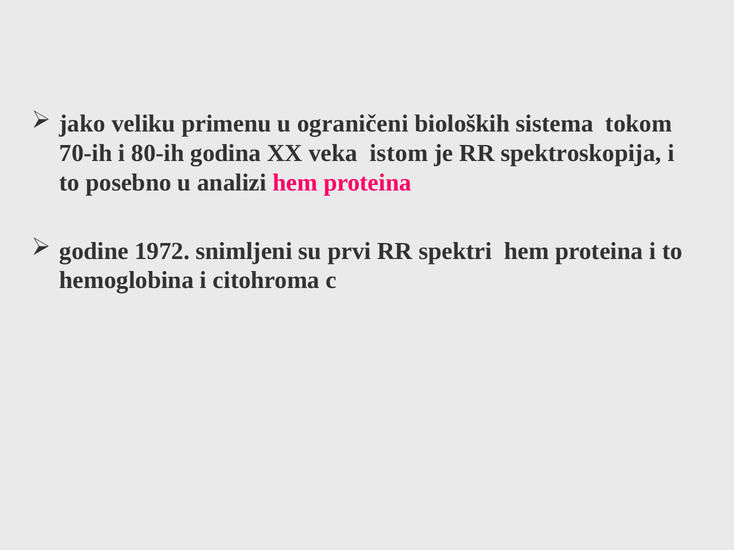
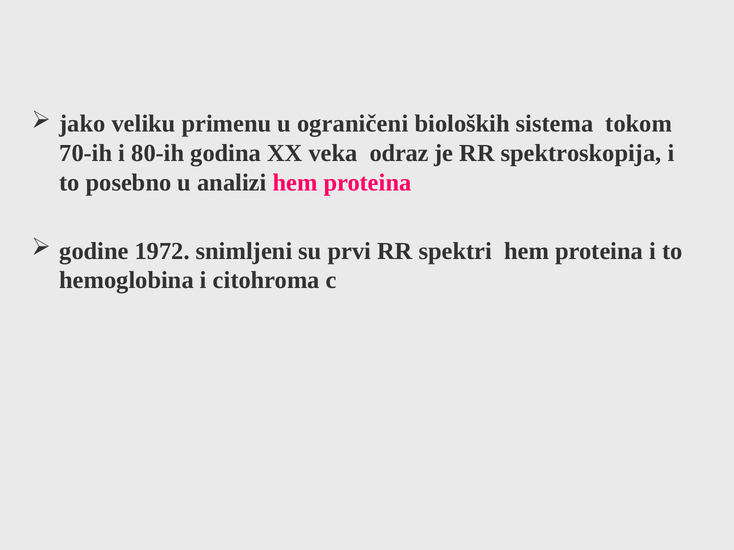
istom: istom -> odraz (399, 153)
